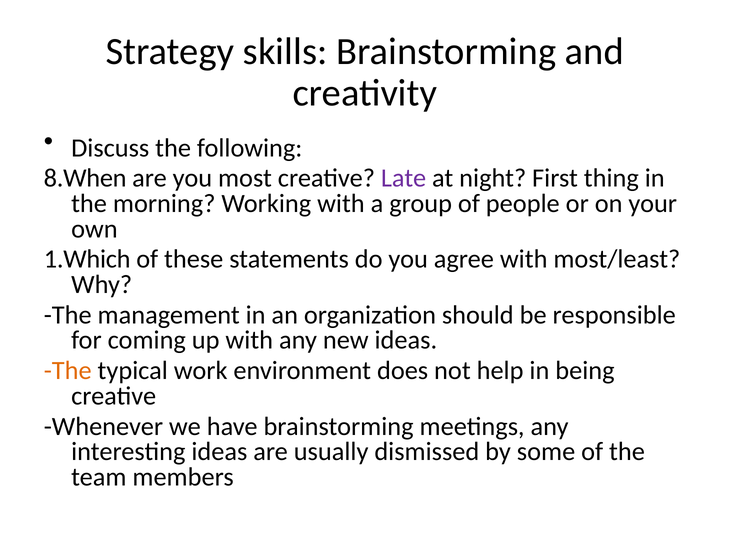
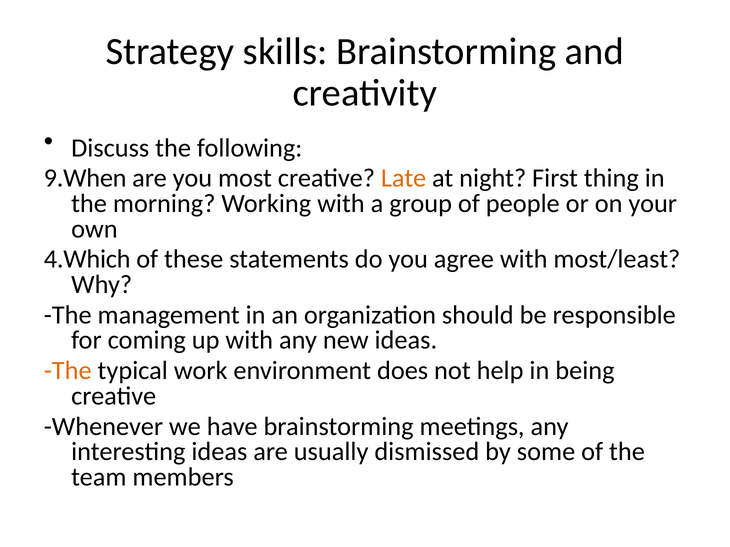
8.When: 8.When -> 9.When (85, 178)
Late colour: purple -> orange (404, 178)
1.Which: 1.Which -> 4.Which (87, 260)
